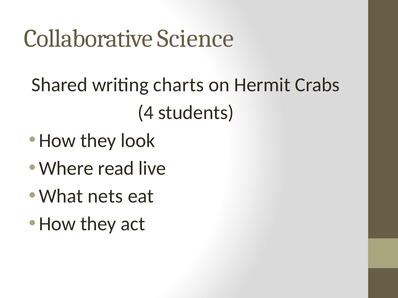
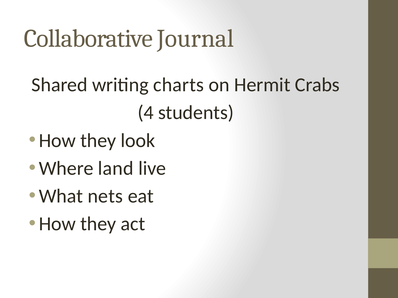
Science: Science -> Journal (196, 39)
read: read -> land (116, 169)
